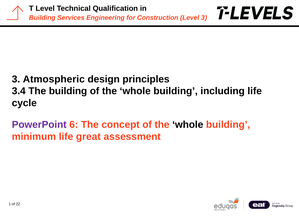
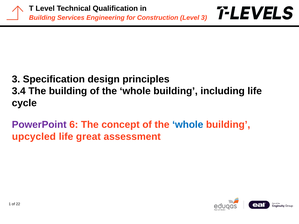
Atmospheric: Atmospheric -> Specification (54, 79)
whole colour: black -> blue (188, 125)
minimum: minimum -> upcycled (34, 137)
